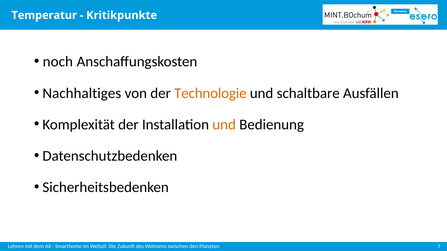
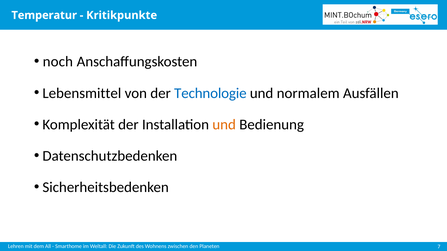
Nachhaltiges: Nachhaltiges -> Lebensmittel (82, 93)
Technologie colour: orange -> blue (210, 93)
schaltbare: schaltbare -> normalem (308, 93)
